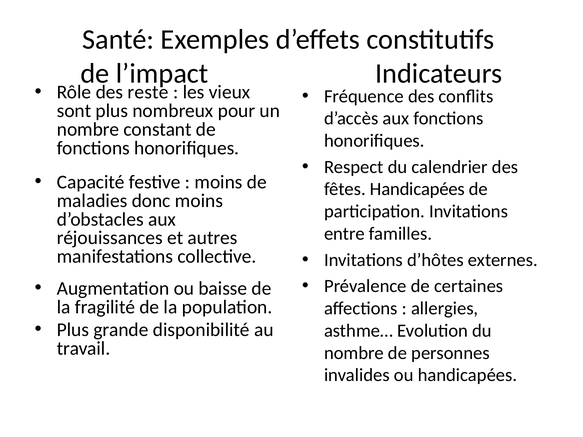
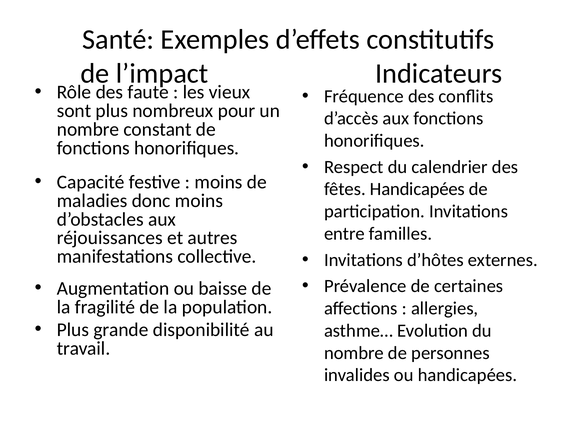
reste: reste -> faute (148, 92)
